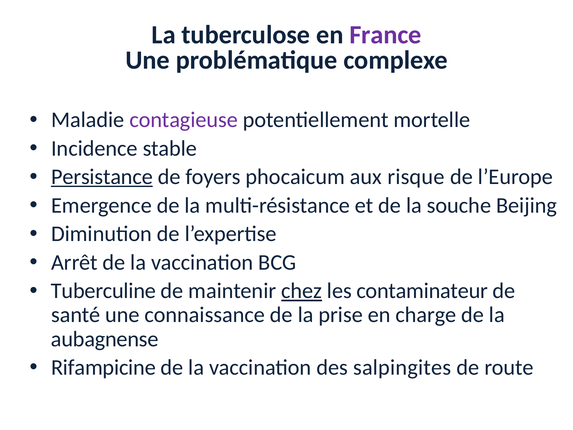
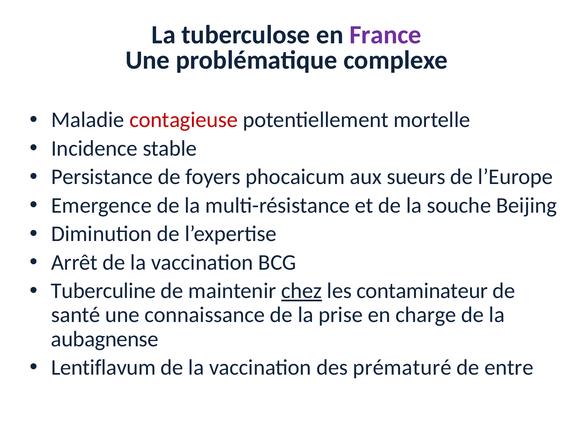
contagieuse colour: purple -> red (184, 120)
Persistance underline: present -> none (102, 177)
risque: risque -> sueurs (416, 177)
Rifampicine: Rifampicine -> Lentiflavum (103, 367)
salpingites: salpingites -> prématuré (402, 367)
route: route -> entre (509, 367)
